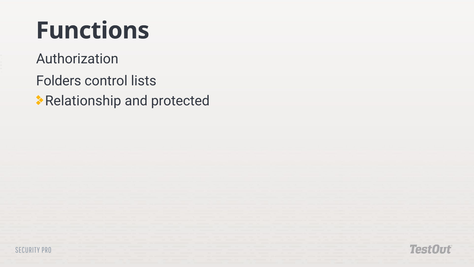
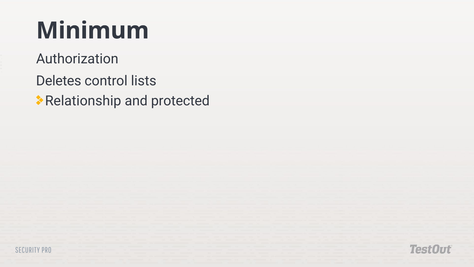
Functions: Functions -> Minimum (93, 31)
Folders: Folders -> Deletes (59, 81)
